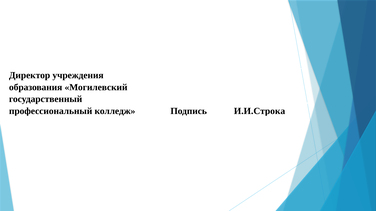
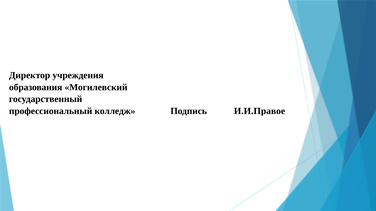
И.И.Строка: И.И.Строка -> И.И.Правое (260, 111)
